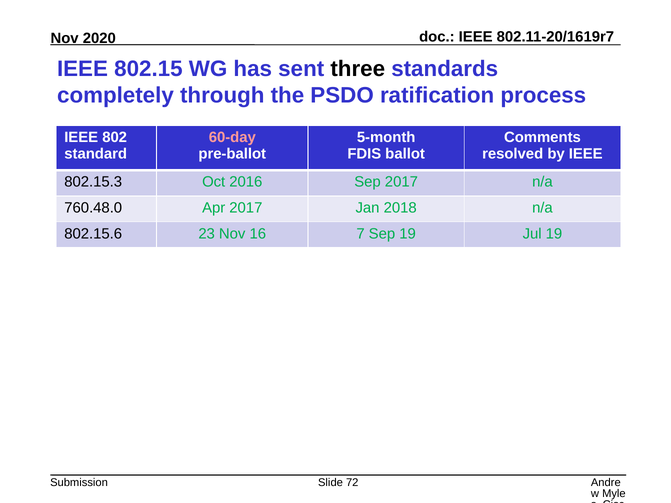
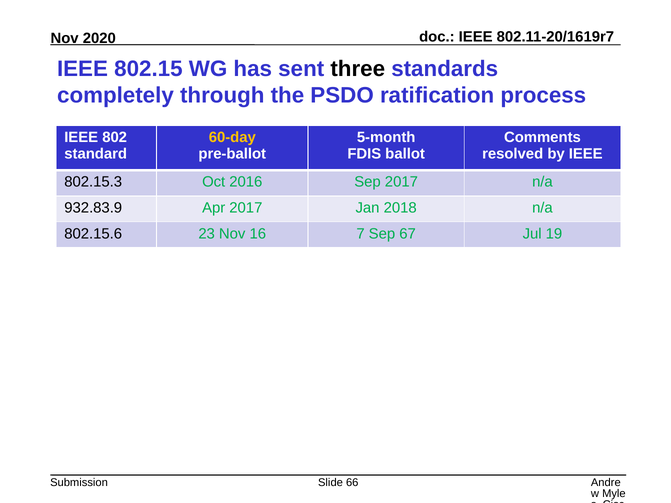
60-day colour: pink -> yellow (232, 137)
760.48.0: 760.48.0 -> 932.83.9 (93, 208)
Sep 19: 19 -> 67 (408, 234)
72: 72 -> 66 (352, 483)
